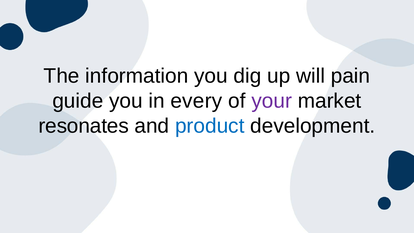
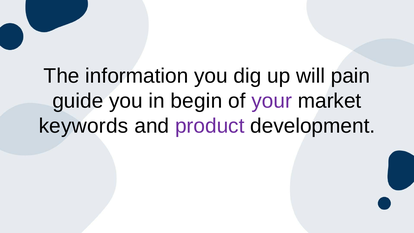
every: every -> begin (196, 101)
resonates: resonates -> keywords (83, 126)
product colour: blue -> purple (210, 126)
